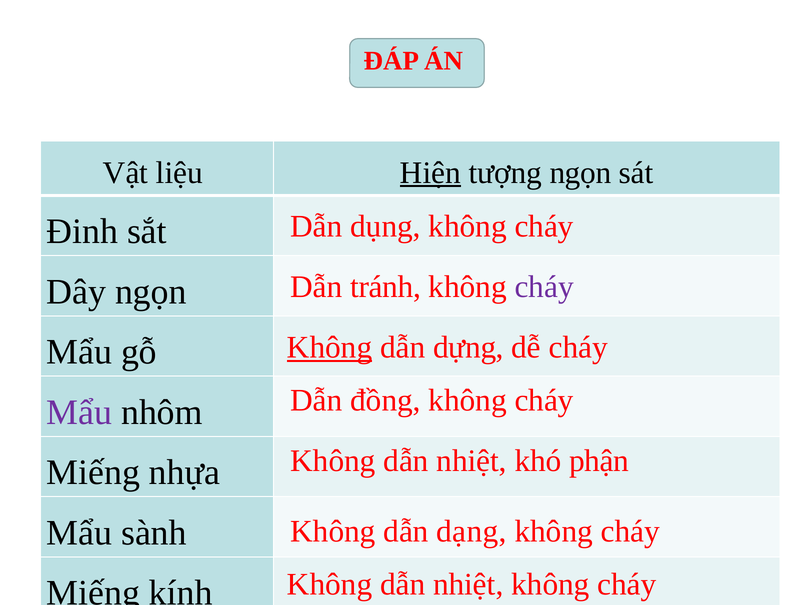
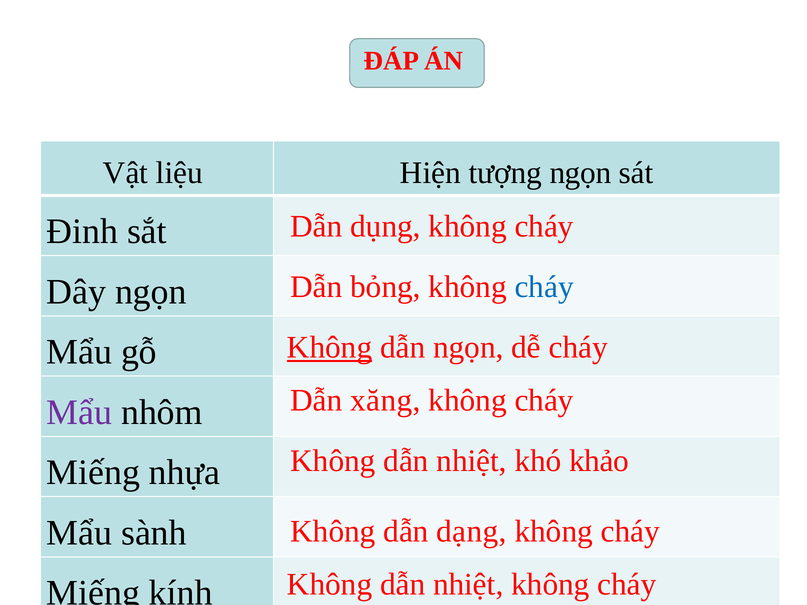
Hiện underline: present -> none (430, 173)
tránh: tránh -> bỏng (386, 287)
cháy colour: purple -> blue (544, 287)
dẫn dựng: dựng -> ngọn (468, 348)
đồng: đồng -> xăng (385, 401)
phận: phận -> khảo (599, 461)
